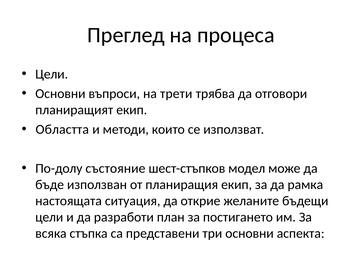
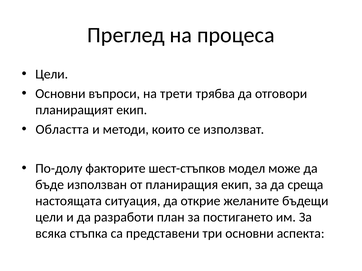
състояние: състояние -> факторите (116, 169)
рамка: рамка -> среща (305, 185)
